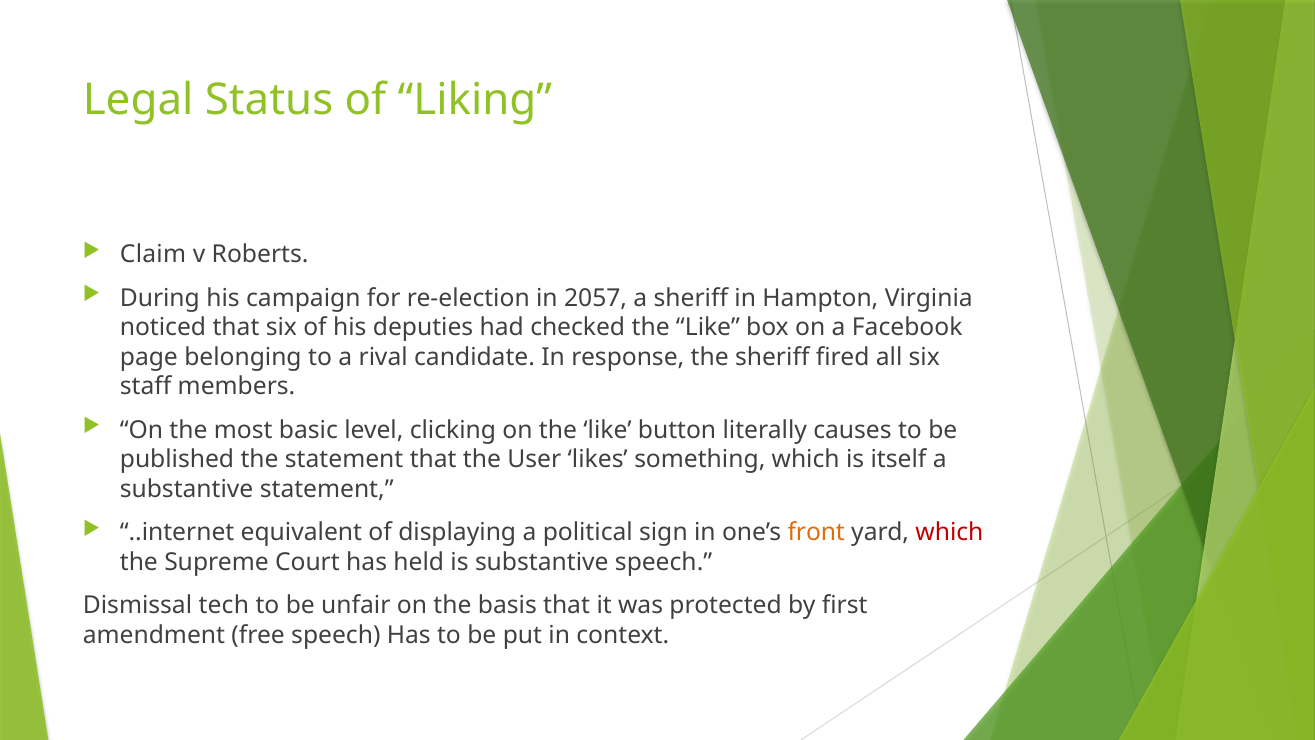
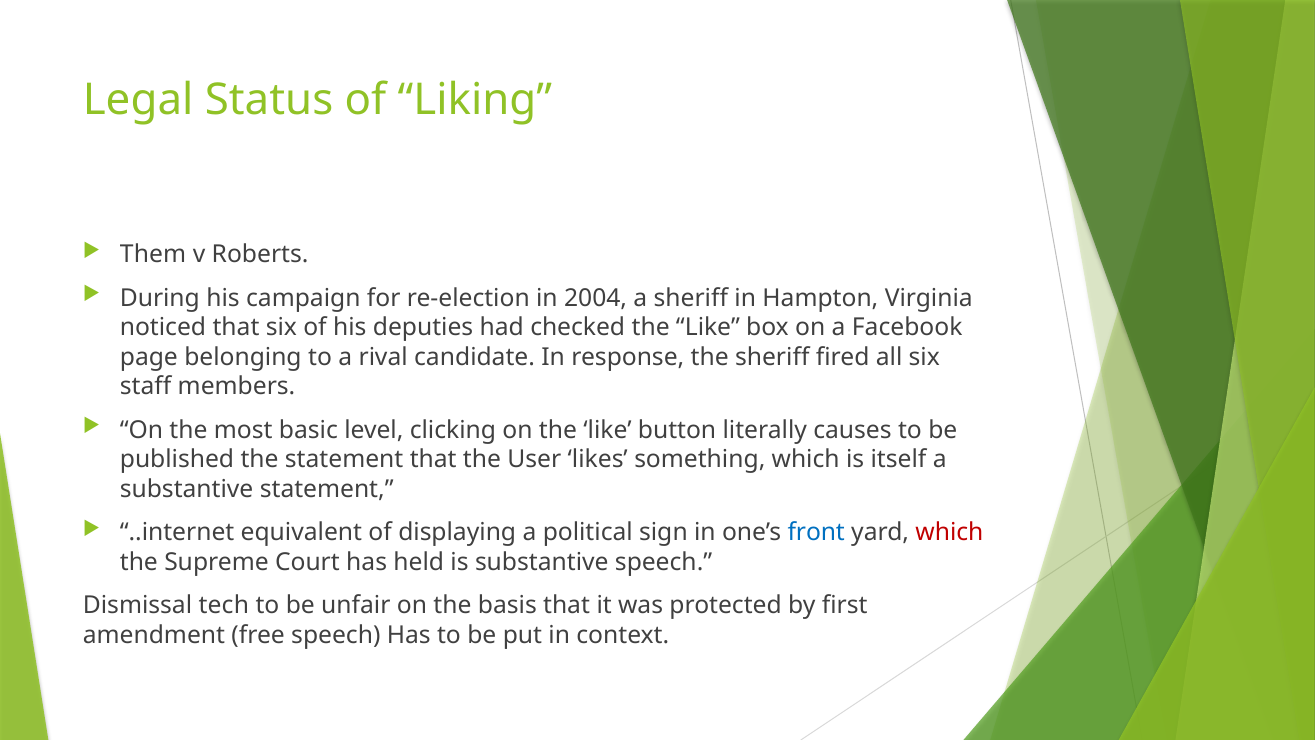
Claim: Claim -> Them (153, 254)
2057: 2057 -> 2004 (596, 298)
front colour: orange -> blue (816, 532)
